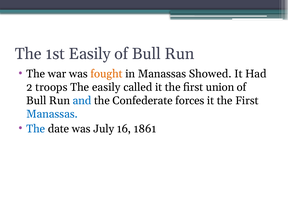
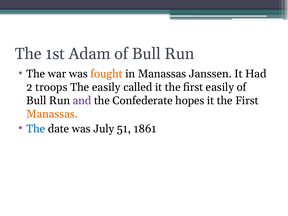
1st Easily: Easily -> Adam (90, 54)
Showed: Showed -> Janssen (210, 74)
first union: union -> easily (220, 87)
and colour: blue -> purple (82, 101)
forces: forces -> hopes (190, 101)
Manassas colour: blue -> orange (52, 114)
16: 16 -> 51 (124, 129)
